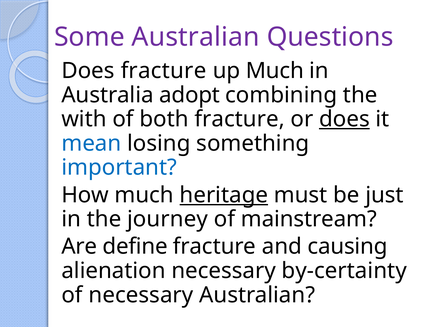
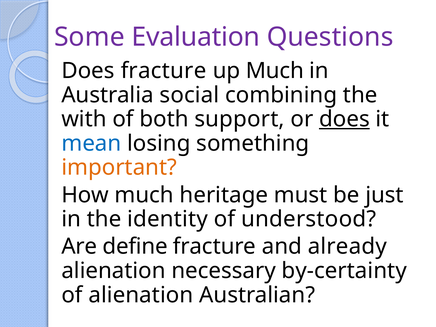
Some Australian: Australian -> Evaluation (196, 37)
adopt: adopt -> social (189, 95)
both fracture: fracture -> support (240, 119)
important colour: blue -> orange (119, 168)
heritage underline: present -> none (224, 195)
journey: journey -> identity (167, 219)
mainstream: mainstream -> understood (309, 219)
causing: causing -> already (347, 247)
of necessary: necessary -> alienation (141, 295)
